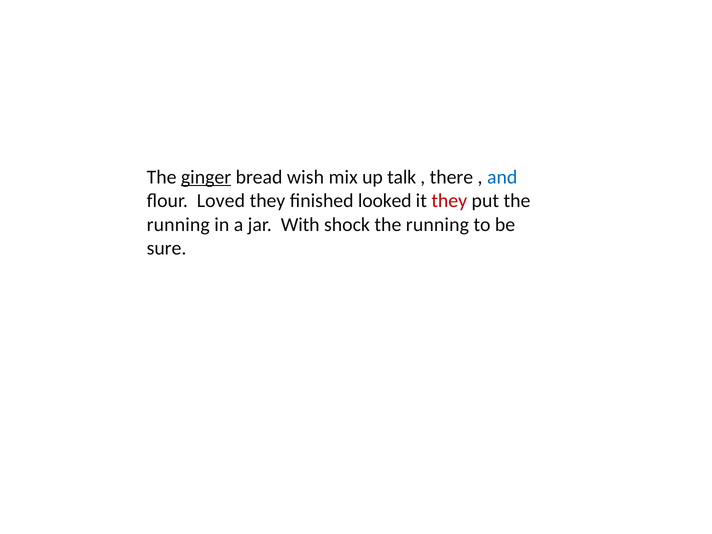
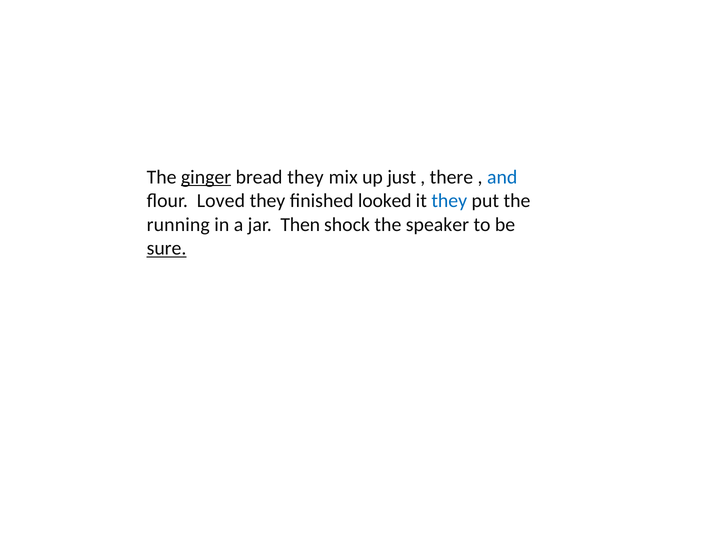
bread wish: wish -> they (305, 177)
talk: talk -> just (402, 177)
they colour: red -> blue (449, 201)
With: With -> Then (300, 225)
shock the running: running -> speaker (437, 225)
sure underline: none -> present (167, 248)
